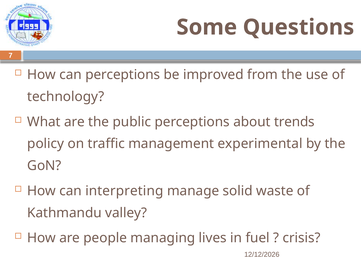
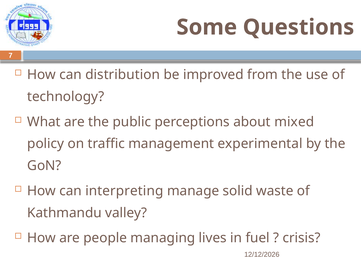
can perceptions: perceptions -> distribution (123, 75)
trends: trends -> mixed (294, 122)
